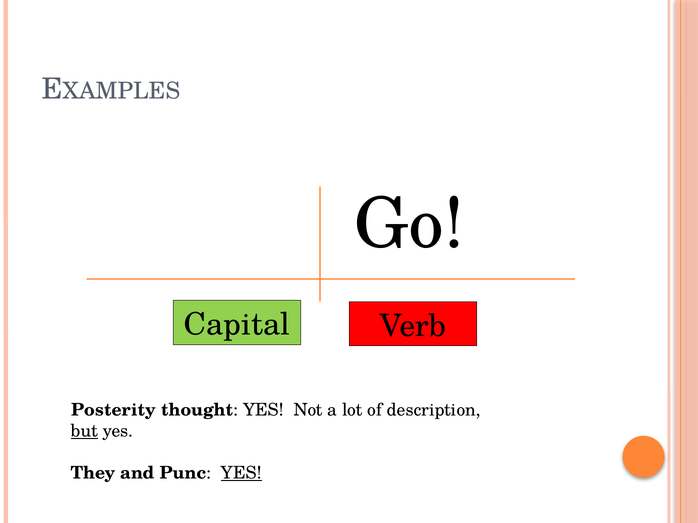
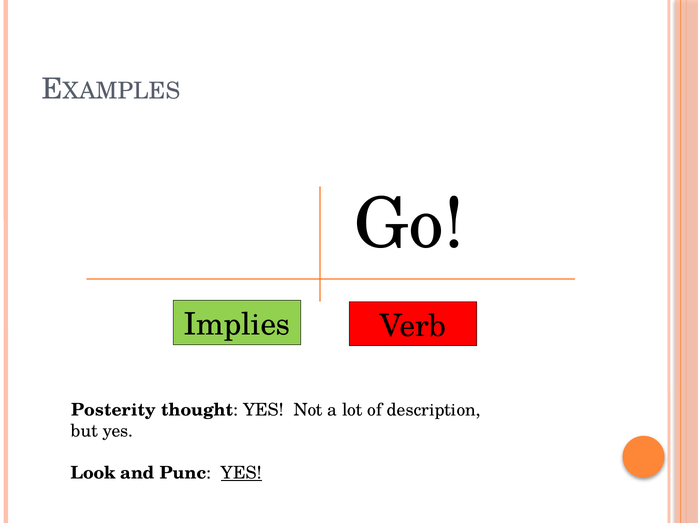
Capital: Capital -> Implies (237, 325)
but underline: present -> none (84, 432)
They: They -> Look (93, 473)
